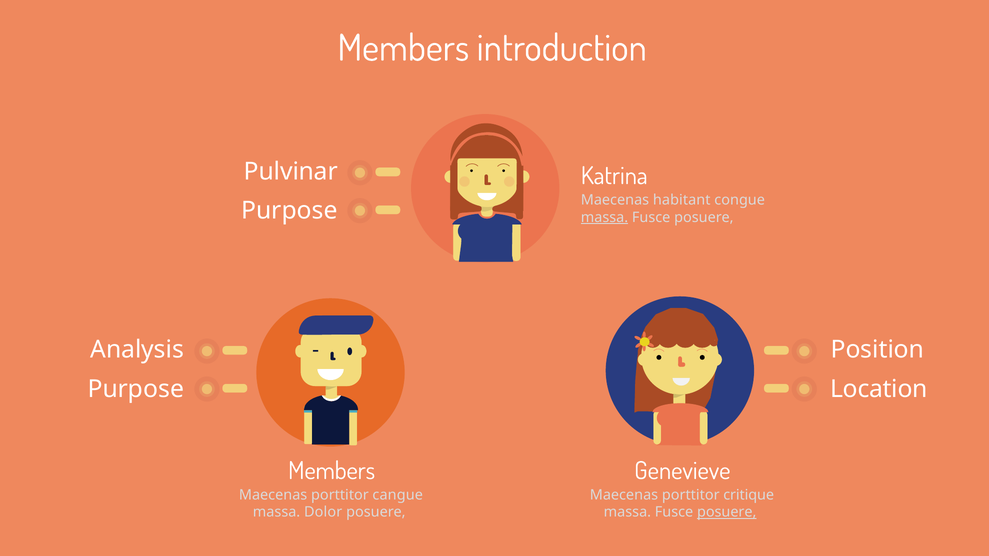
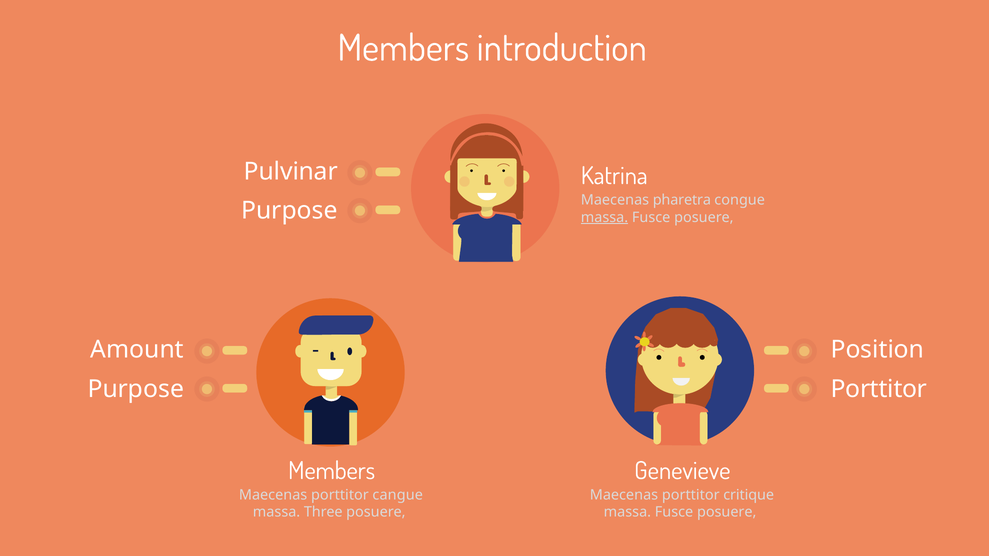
habitant: habitant -> pharetra (682, 200)
Analysis: Analysis -> Amount (137, 350)
Location: Location -> Porttitor (879, 389)
Dolor: Dolor -> Three (323, 512)
posuere underline: present -> none (727, 512)
